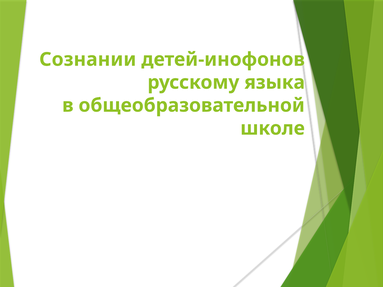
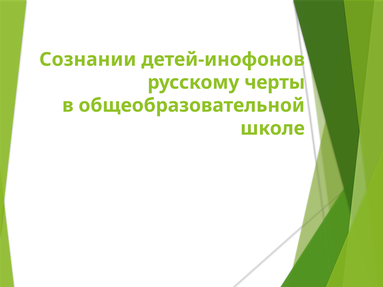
языка: языка -> черты (275, 82)
